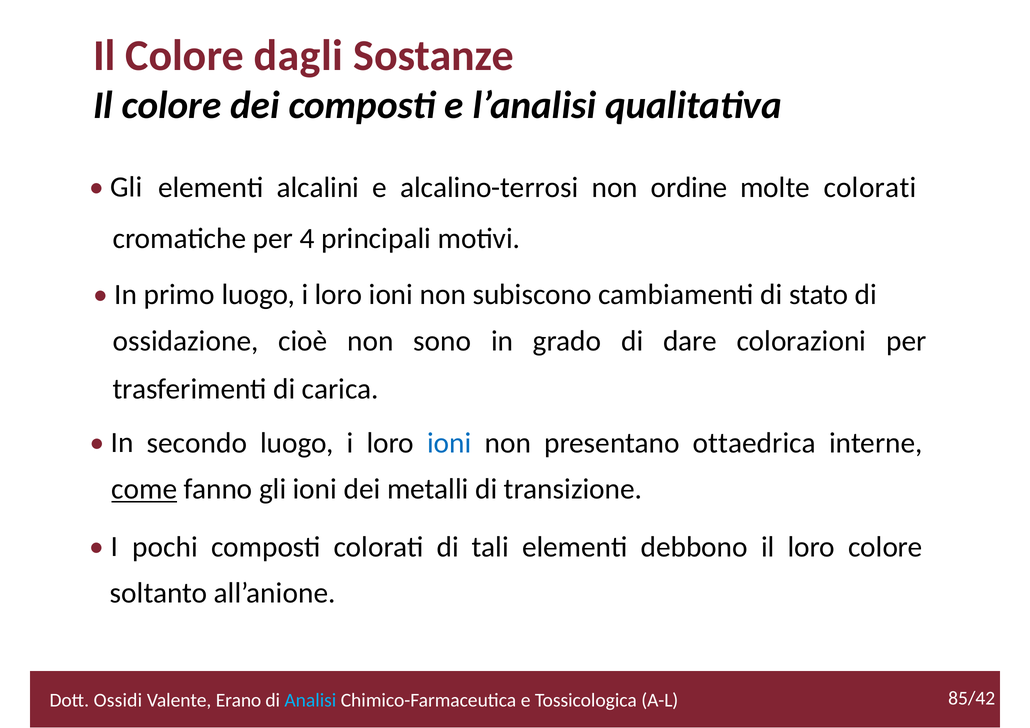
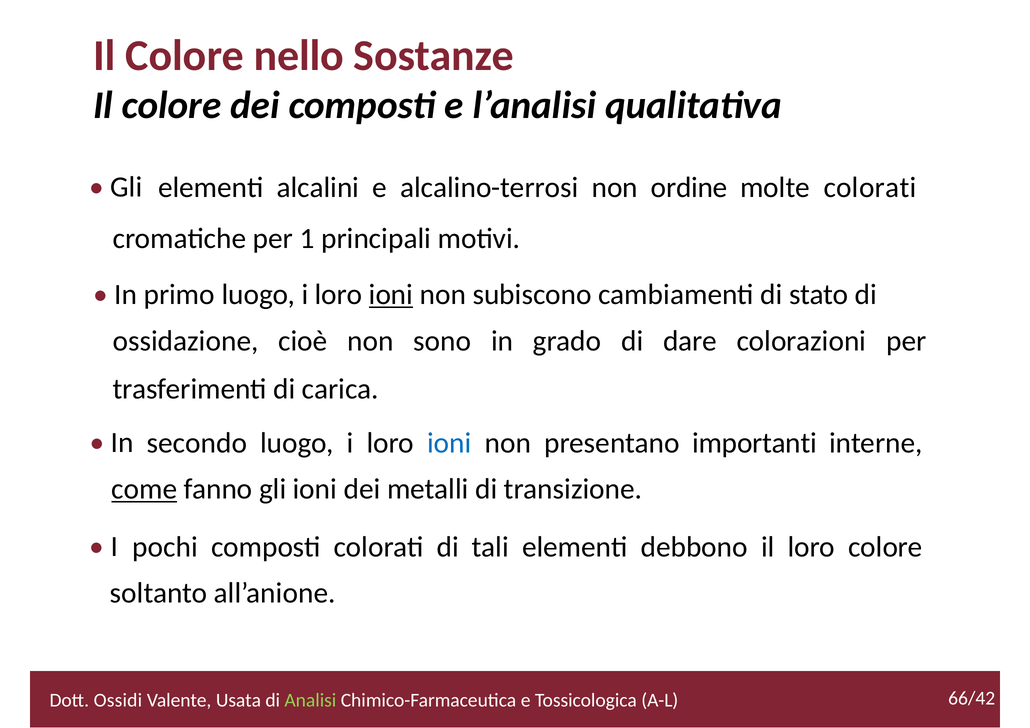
dagli: dagli -> nello (299, 56)
4: 4 -> 1 (307, 238)
ioni underline: none -> present (391, 295)
ottaedrica: ottaedrica -> importanti (755, 443)
85/42: 85/42 -> 66/42 (972, 698)
Erano: Erano -> Usata (238, 701)
Analisi colour: light blue -> light green (310, 701)
